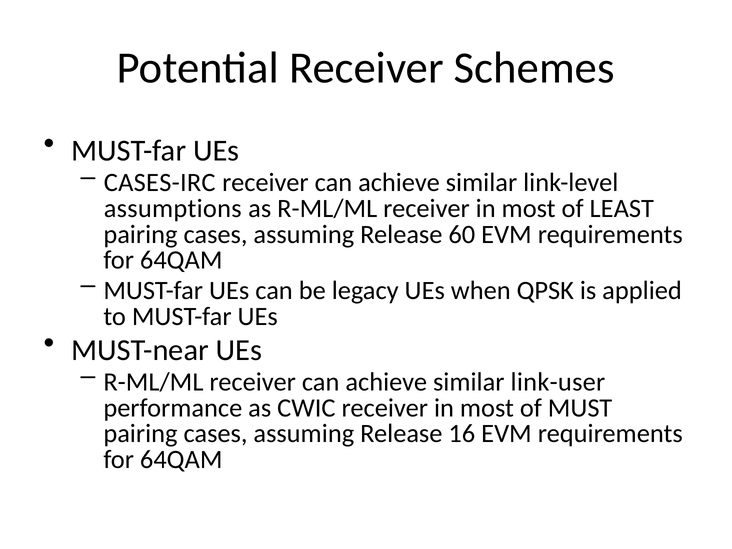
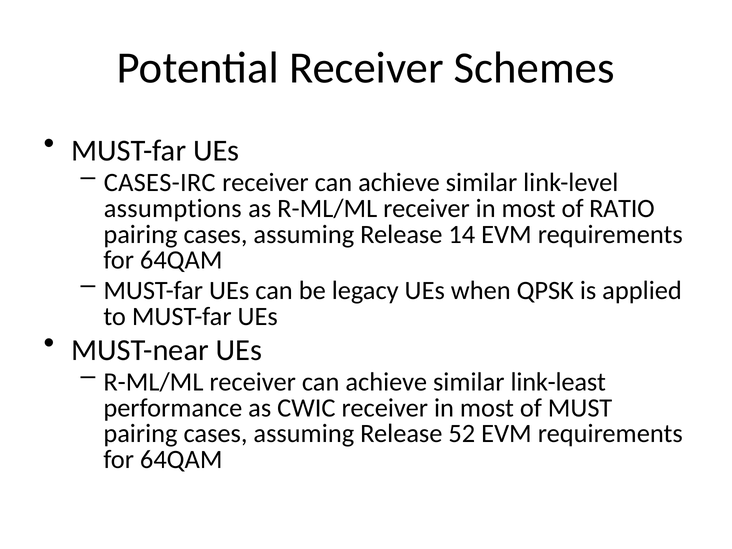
LEAST: LEAST -> RATIO (622, 209)
60: 60 -> 14 (462, 234)
link-user: link-user -> link-least (558, 382)
16: 16 -> 52 (462, 434)
